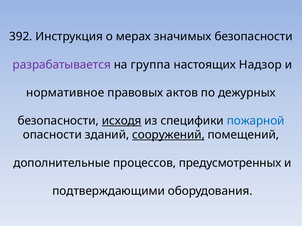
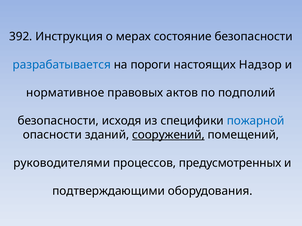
значимых: значимых -> состояние (183, 37)
разрабатывается colour: purple -> blue (62, 65)
группа: группа -> пороги (151, 65)
дежурных: дежурных -> подполий (247, 93)
исходя underline: present -> none (122, 121)
дополнительные: дополнительные -> руководителями (62, 163)
